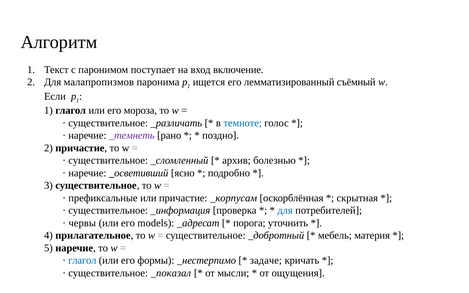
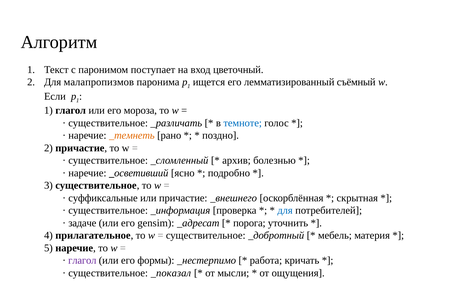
включение: включение -> цветочный (238, 70)
_темнеть colour: purple -> orange (132, 136)
префиксальные: префиксальные -> суффиксальные (103, 198)
_корпусам: _корпусам -> _внешнего (234, 198)
червы: червы -> задаче (82, 223)
models: models -> gensim (156, 223)
глагол colour: blue -> purple (82, 261)
задаче: задаче -> работа (266, 261)
